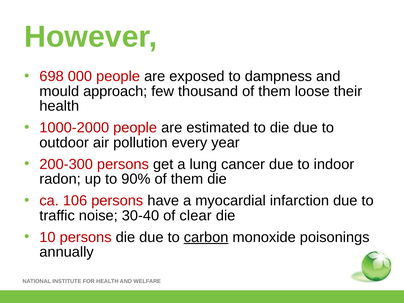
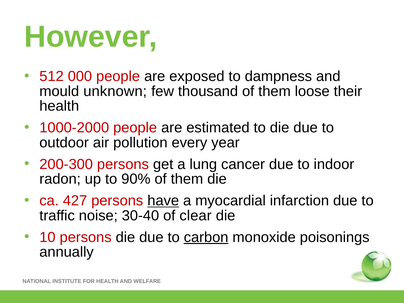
698: 698 -> 512 (52, 76)
approach: approach -> unknown (115, 91)
106: 106 -> 427 (75, 201)
have underline: none -> present (163, 201)
